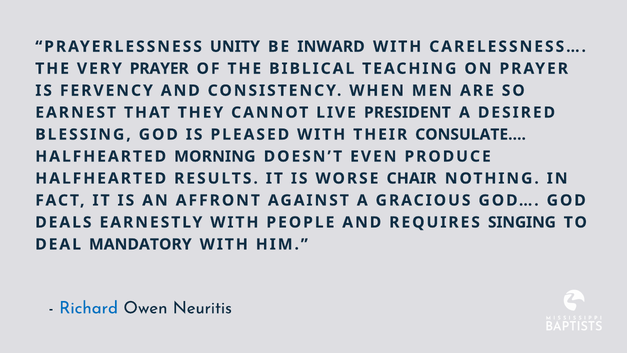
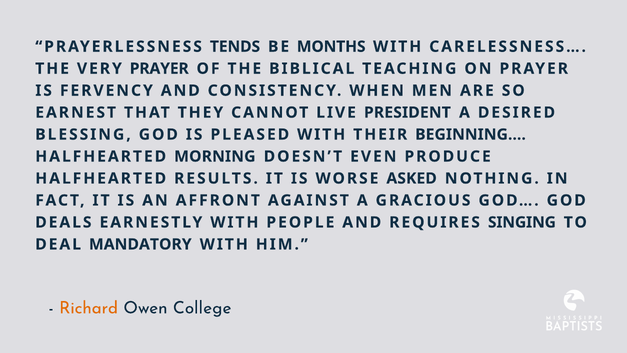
UNITY: UNITY -> TENDS (235, 47)
INWARD: INWARD -> MONTHS (331, 47)
CONSULATE…: CONSULATE… -> BEGINNING… (471, 134)
CHAIR: CHAIR -> ASKED (412, 178)
Richard colour: blue -> orange (89, 307)
Neuritis: Neuritis -> College (202, 307)
